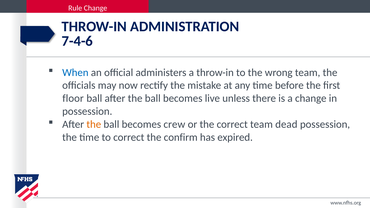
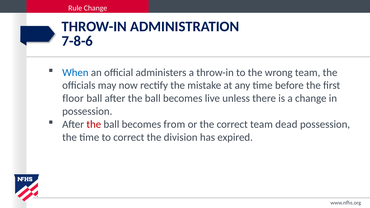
7-4-6: 7-4-6 -> 7-8-6 (77, 41)
the colour: orange -> red (94, 124)
crew: crew -> from (174, 124)
confirm: confirm -> division (181, 137)
